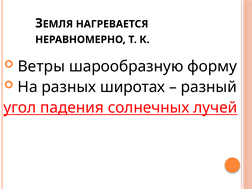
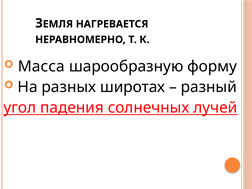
Ветры: Ветры -> Масса (41, 66)
